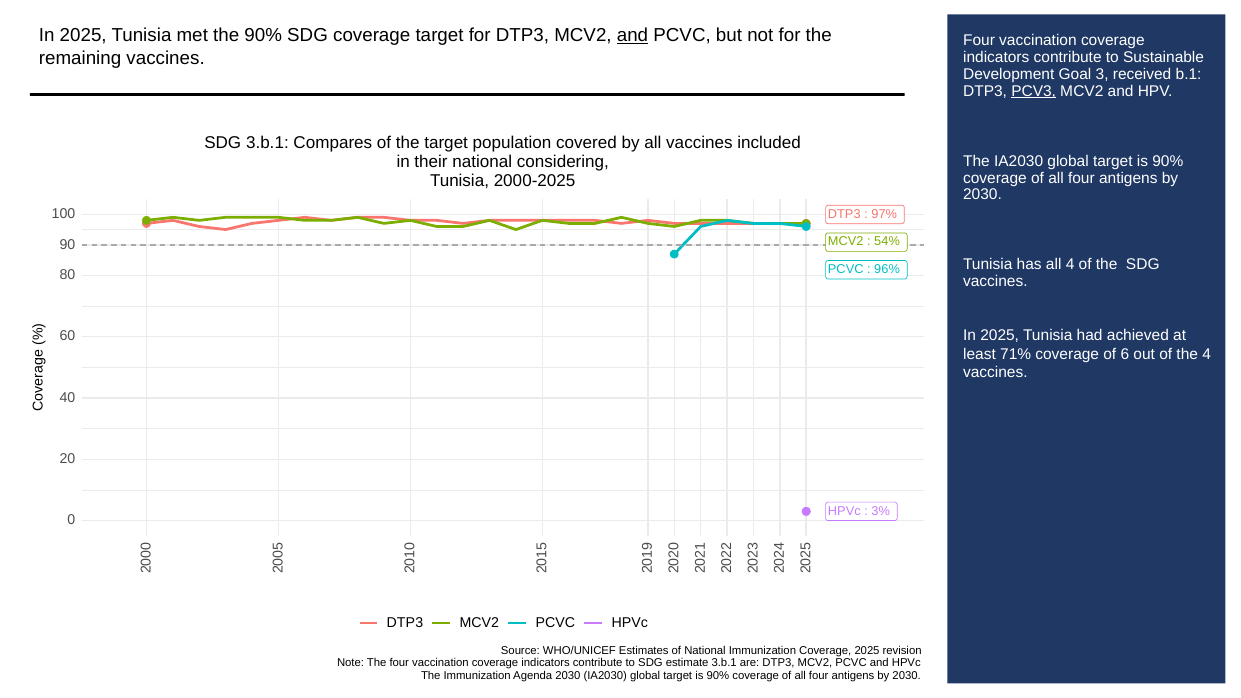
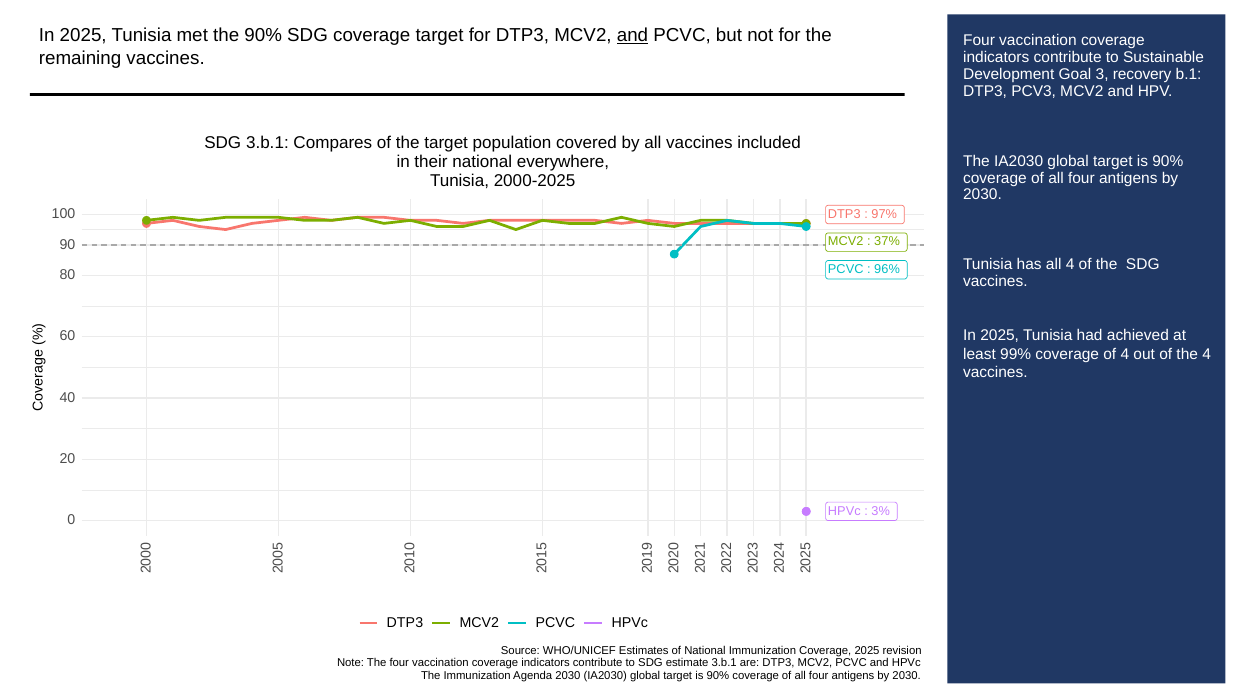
received: received -> recovery (1142, 74)
PCV3 underline: present -> none (1034, 91)
considering: considering -> everywhere (563, 161)
54%: 54% -> 37% (887, 242)
71%: 71% -> 99% (1016, 354)
of 6: 6 -> 4 (1125, 354)
